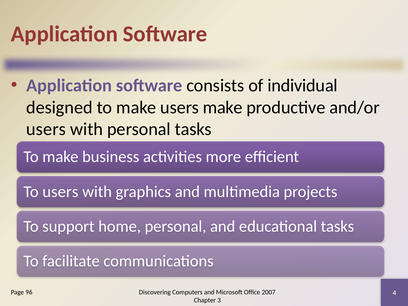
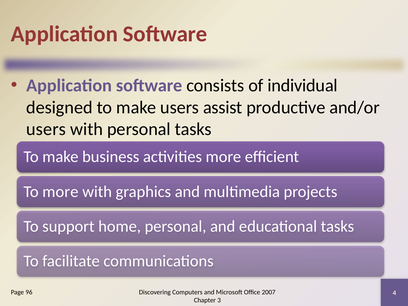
users make: make -> assist (223, 107)
To users: users -> more (60, 192)
